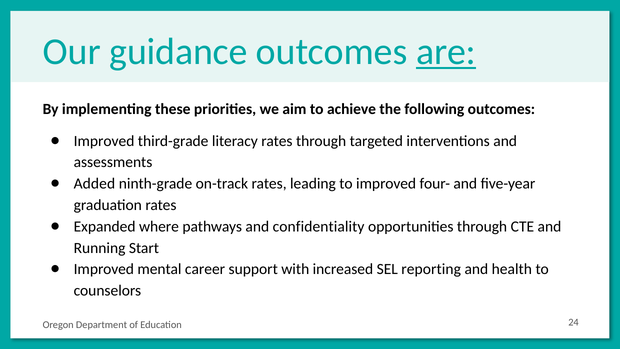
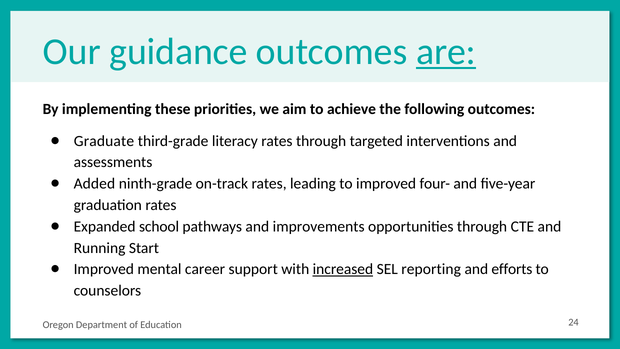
Improved: Improved -> Graduate (104, 141)
where: where -> school (159, 226)
confidentiality: confidentiality -> improvements (319, 226)
increased underline: none -> present (343, 269)
health: health -> efforts (512, 269)
